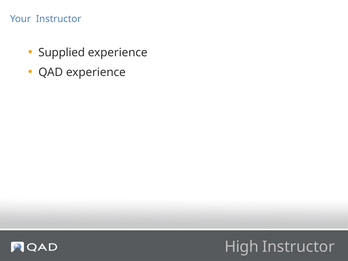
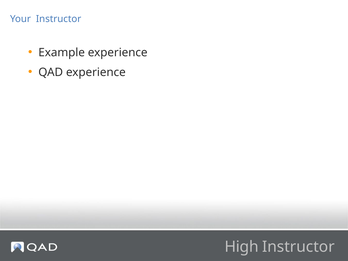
Supplied: Supplied -> Example (62, 53)
